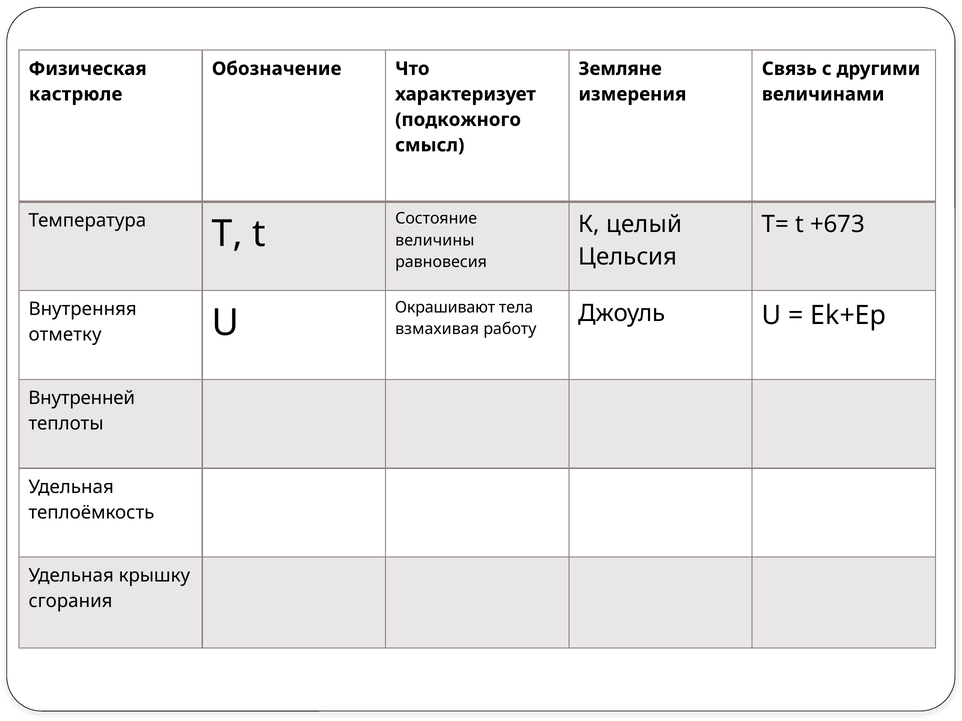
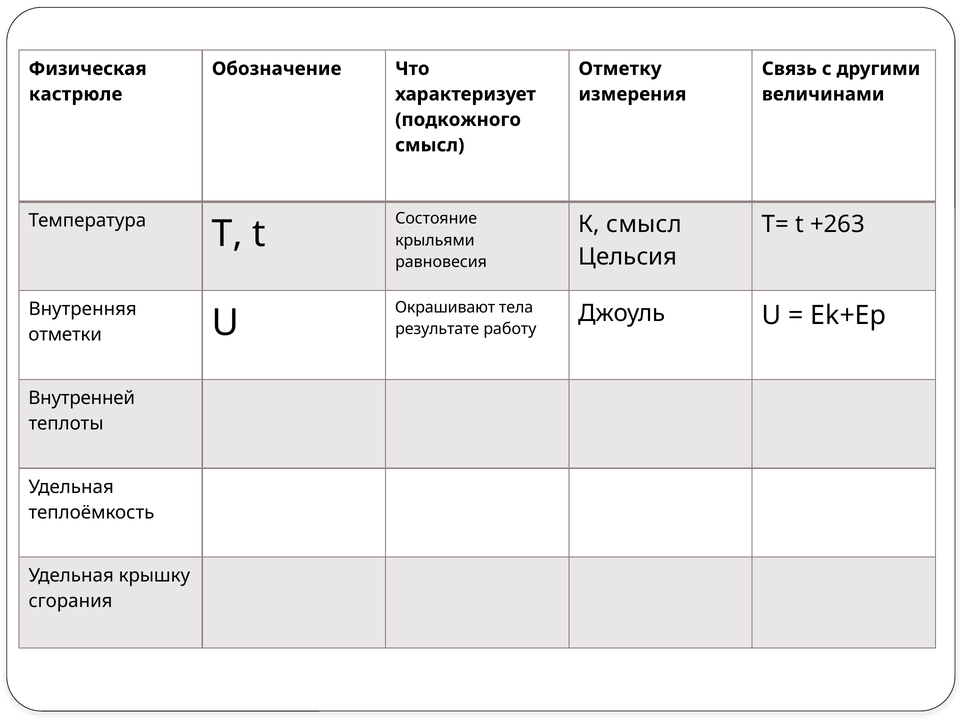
Земляне: Земляне -> Отметку (620, 69)
К целый: целый -> смысл (644, 224)
+673: +673 -> +263 (837, 224)
величины: величины -> крыльями (435, 240)
взмахивая: взмахивая -> результате (437, 329)
отметку: отметку -> отметки (65, 335)
